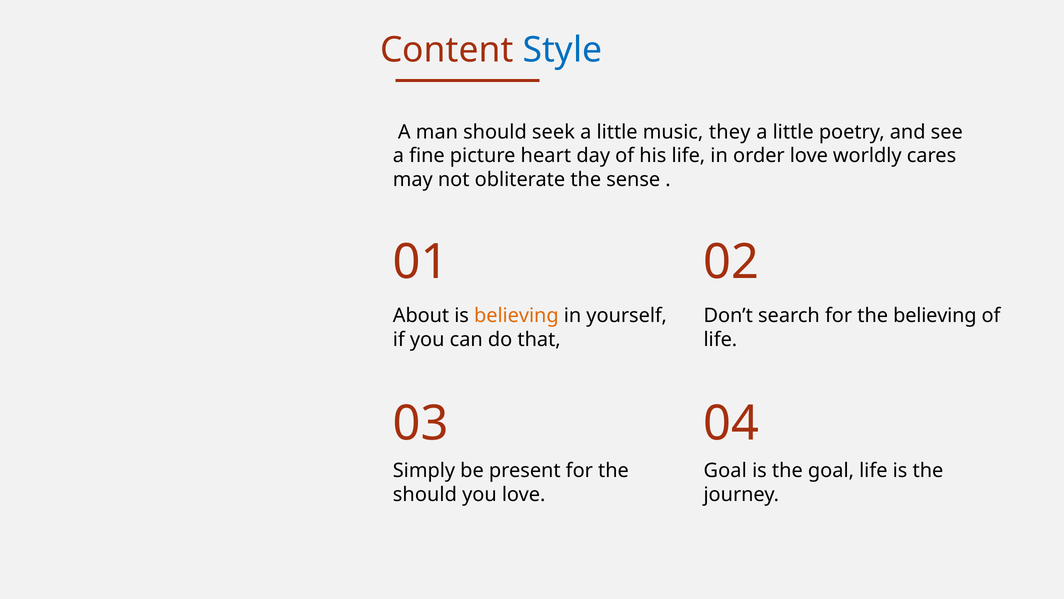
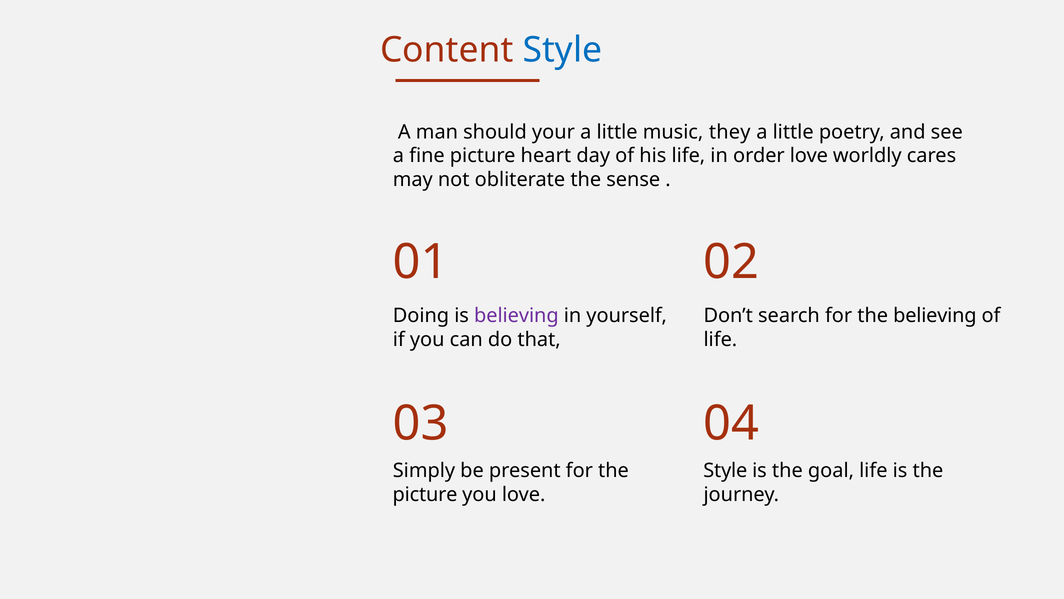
seek: seek -> your (553, 132)
About: About -> Doing (421, 315)
believing colour: orange -> purple (516, 315)
Goal: Goal -> Style (725, 470)
should: should -> picture (425, 494)
